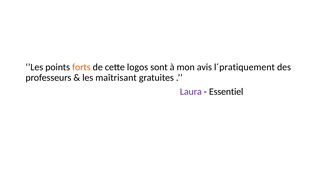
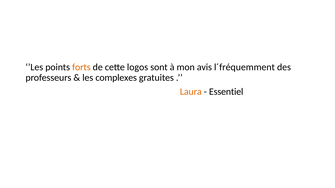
l´pratiquement: l´pratiquement -> l´fréquemment (244, 67)
maîtrisant: maîtrisant -> complexes (116, 78)
Laura colour: purple -> orange (191, 92)
